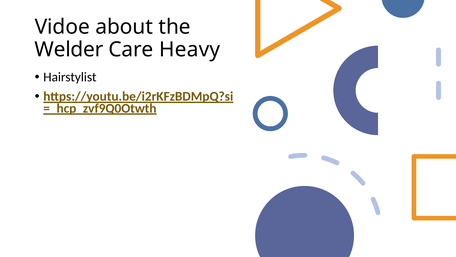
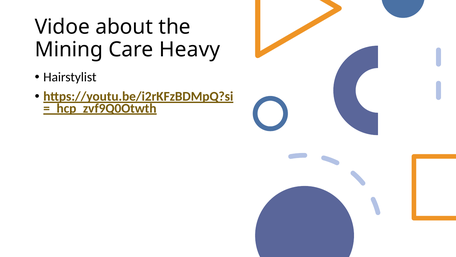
Welder: Welder -> Mining (69, 50)
